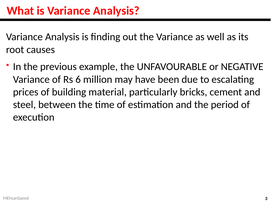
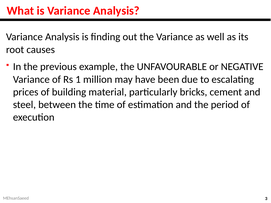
6: 6 -> 1 (78, 79)
